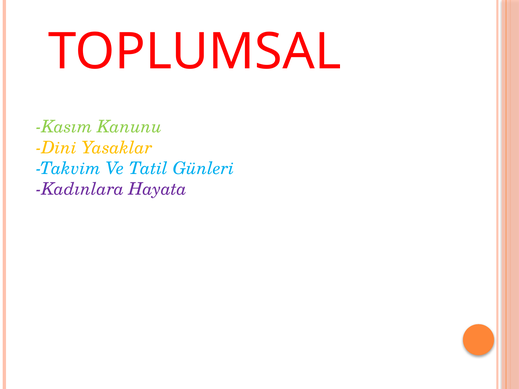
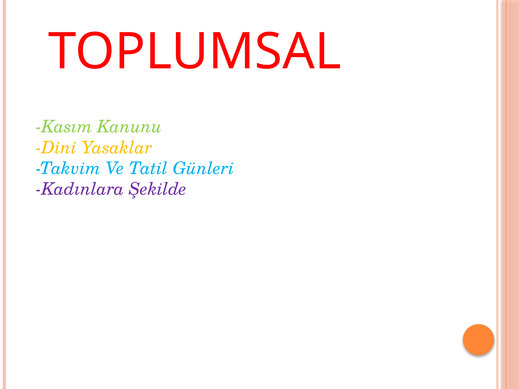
Hayata: Hayata -> Şekilde (158, 189)
